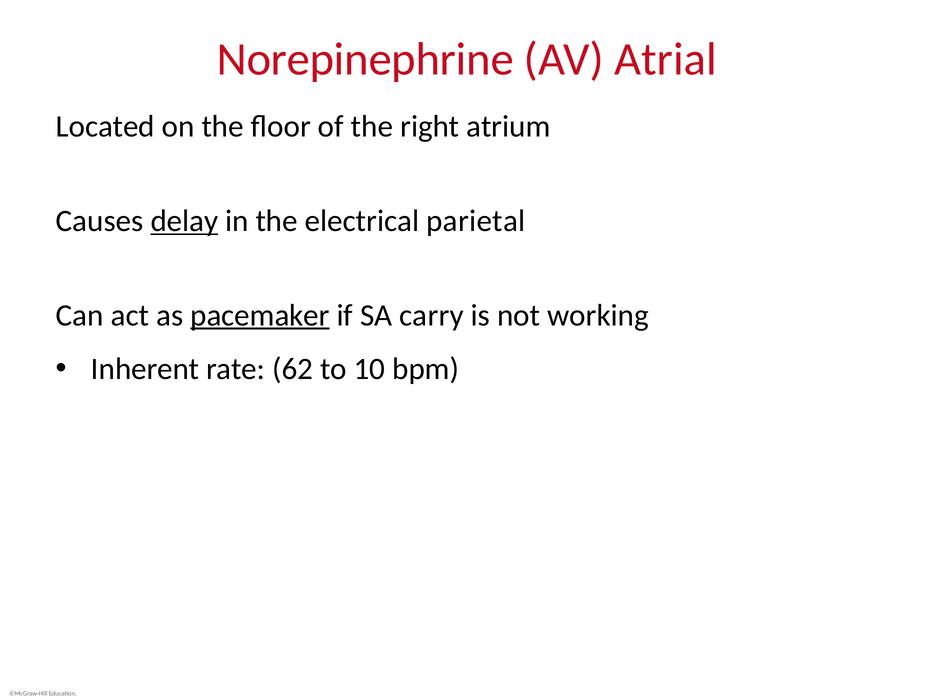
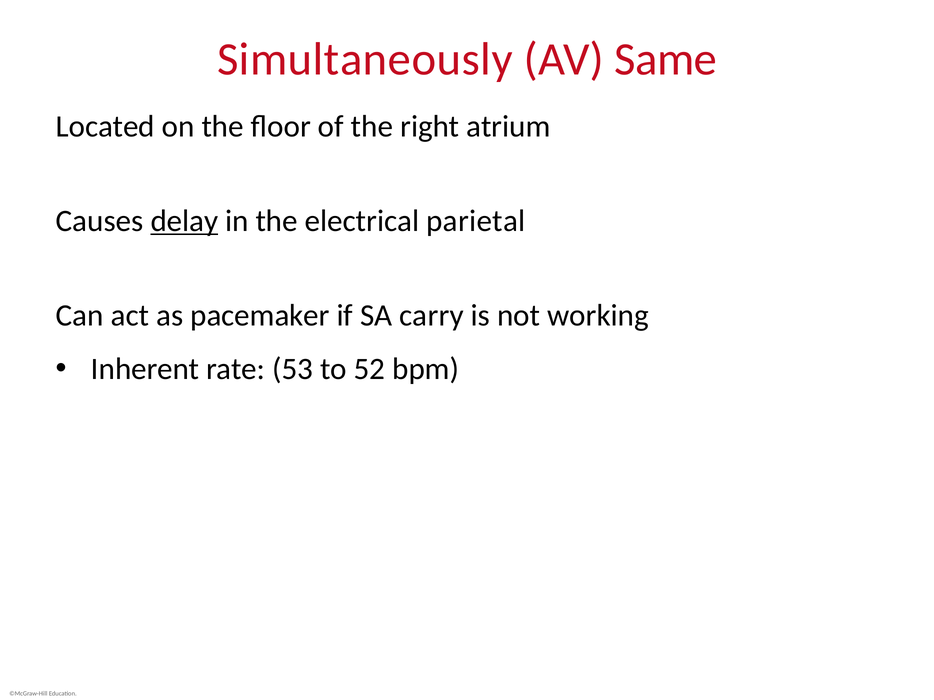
Norepinephrine: Norepinephrine -> Simultaneously (365, 59)
Atrial: Atrial -> Same (666, 59)
pacemaker underline: present -> none (260, 316)
62: 62 -> 53 (293, 369)
10: 10 -> 52 (369, 369)
